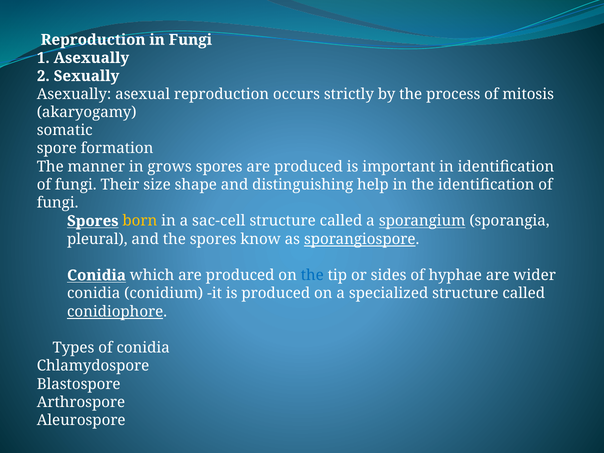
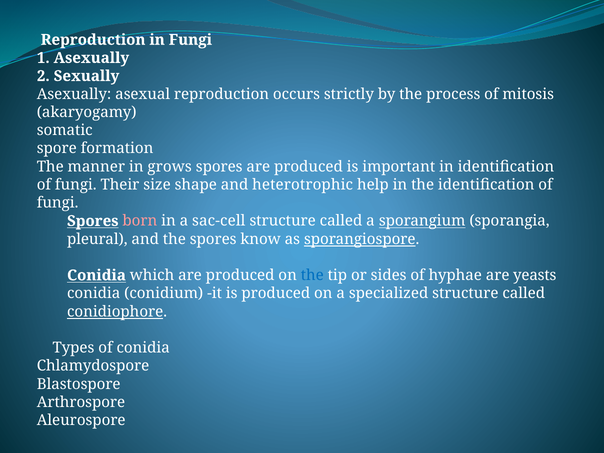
distinguishing: distinguishing -> heterotrophic (303, 185)
born colour: yellow -> pink (140, 221)
wider: wider -> yeasts (535, 275)
